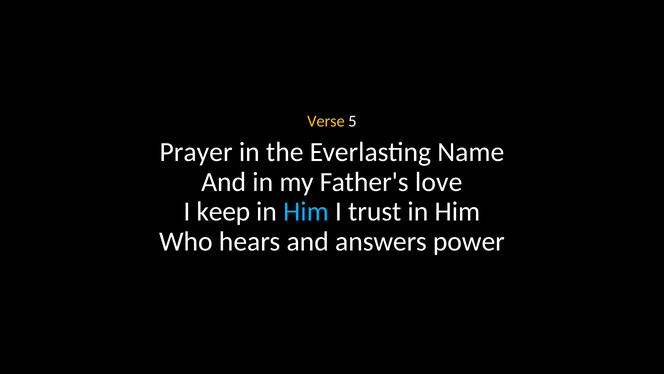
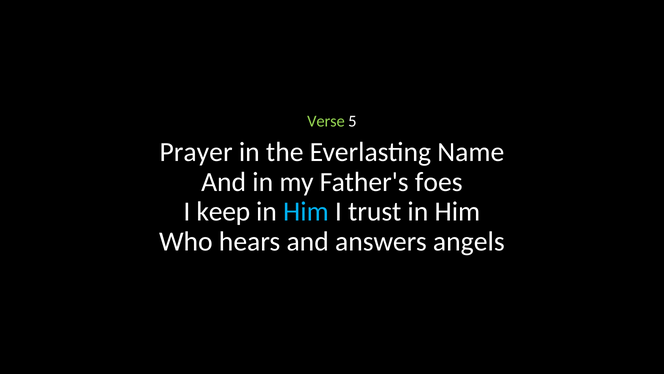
Verse colour: yellow -> light green (326, 121)
love: love -> foes (439, 182)
power: power -> angels (469, 241)
